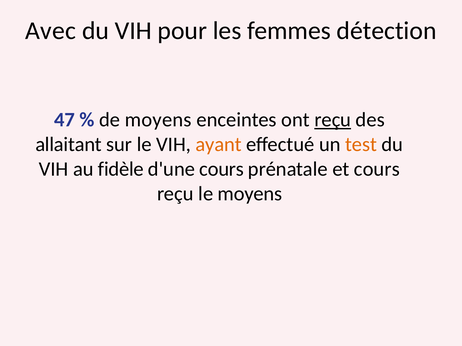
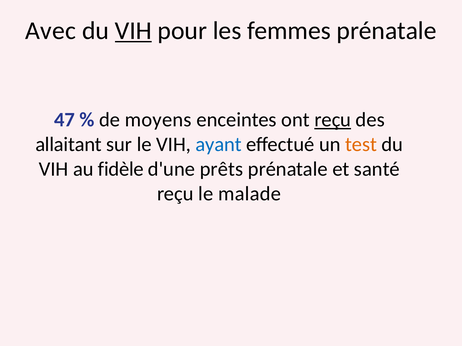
VIH underline: none -> present (133, 31)
femmes détection: détection -> prénatale (387, 31)
ayant colour: orange -> blue (219, 145)
d'une cours: cours -> prêts (221, 169)
et cours: cours -> santé (377, 169)
le moyens: moyens -> malade (250, 194)
